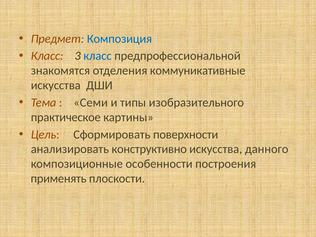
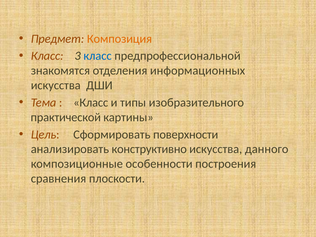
Композиция colour: blue -> orange (119, 39)
коммуникативные: коммуникативные -> информационных (198, 71)
Семи: Семи -> Класс (91, 103)
практическое: практическое -> практической (66, 117)
применять: применять -> сравнения (58, 179)
